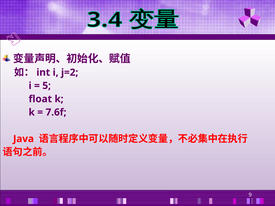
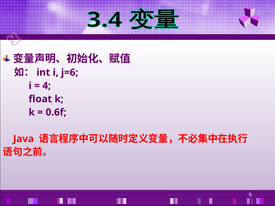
j=2: j=2 -> j=6 (70, 73)
5: 5 -> 4 (47, 86)
7.6f: 7.6f -> 0.6f (56, 112)
